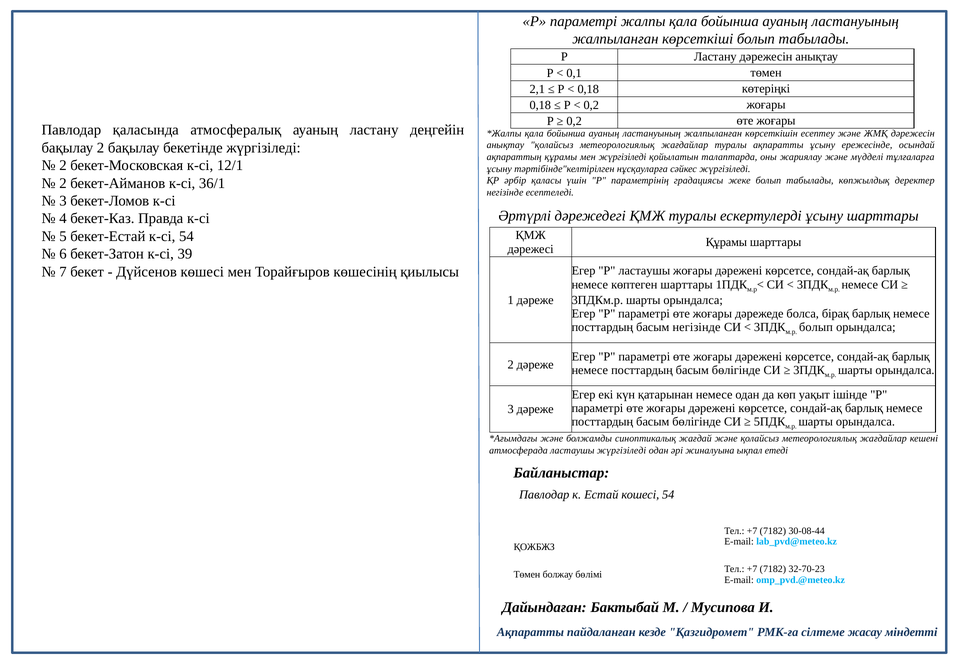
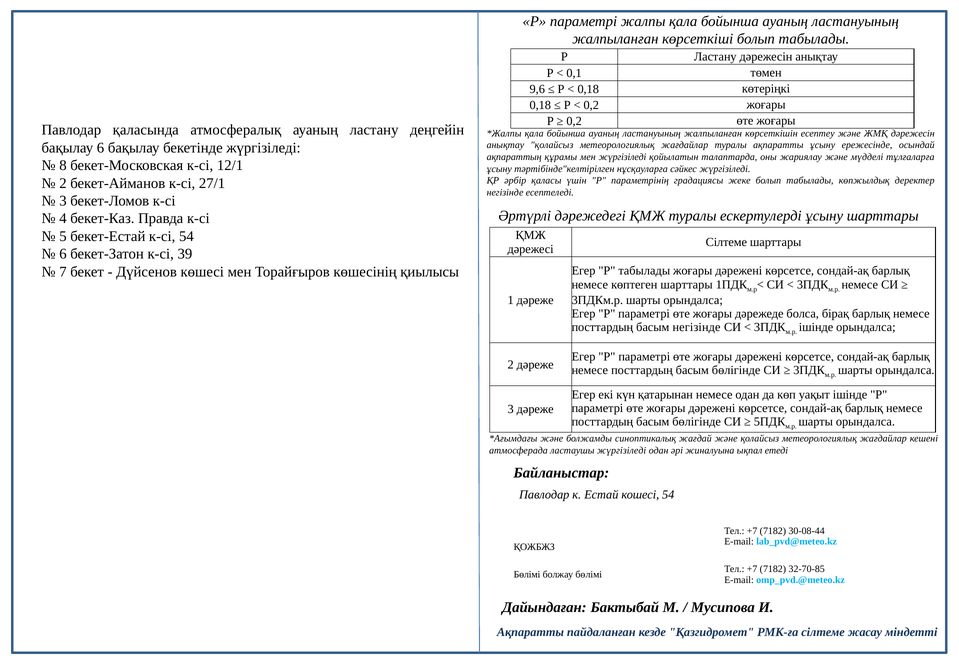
2,1: 2,1 -> 9,6 (537, 89)
бақылау 2: 2 -> 6 (101, 148)
2: 2 -> 8 (63, 165)
36/1: 36/1 -> 27/1 (212, 183)
Құрамы: Құрамы -> Сілтеме (726, 242)
Р ластаушы: ластаушы -> табылады (644, 271)
болып: болып -> ішінде (816, 327)
32-70-23: 32-70-23 -> 32-70-85 (807, 569)
Төмен: Төмен -> Бөлімі (527, 575)
